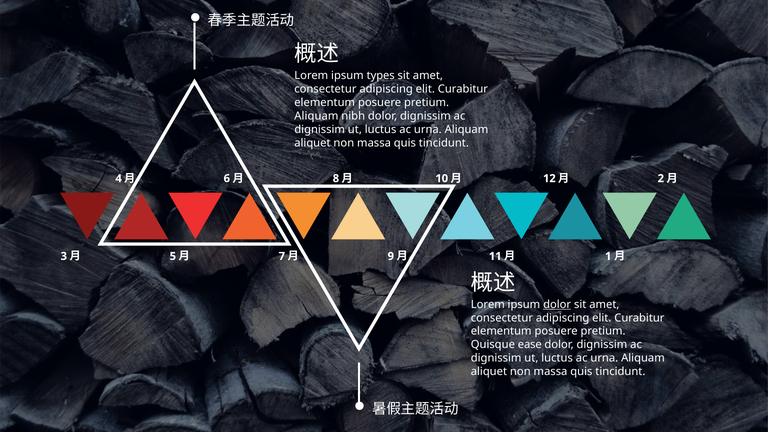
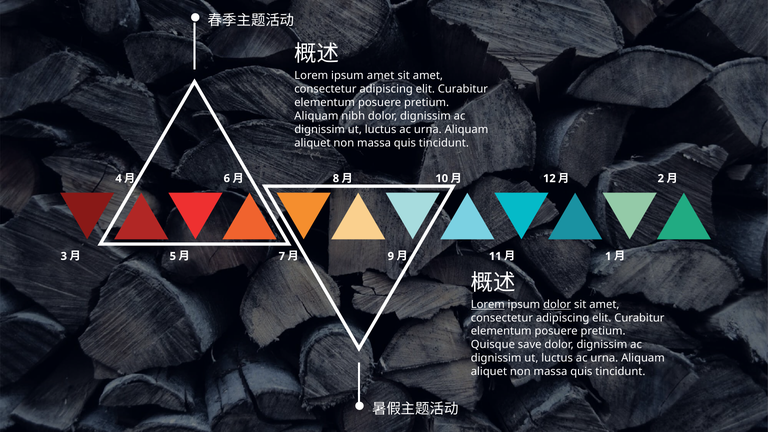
ipsum types: types -> amet (381, 76)
Lorem underline: none -> present (488, 304)
ease: ease -> save (530, 345)
